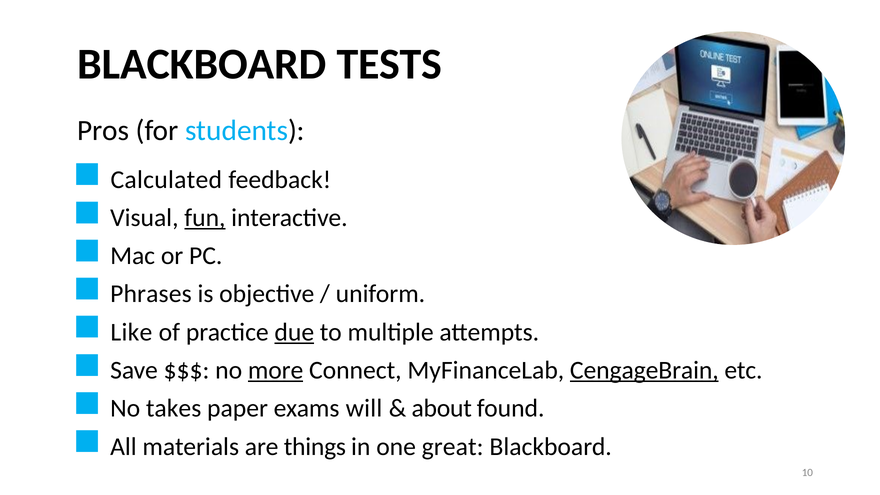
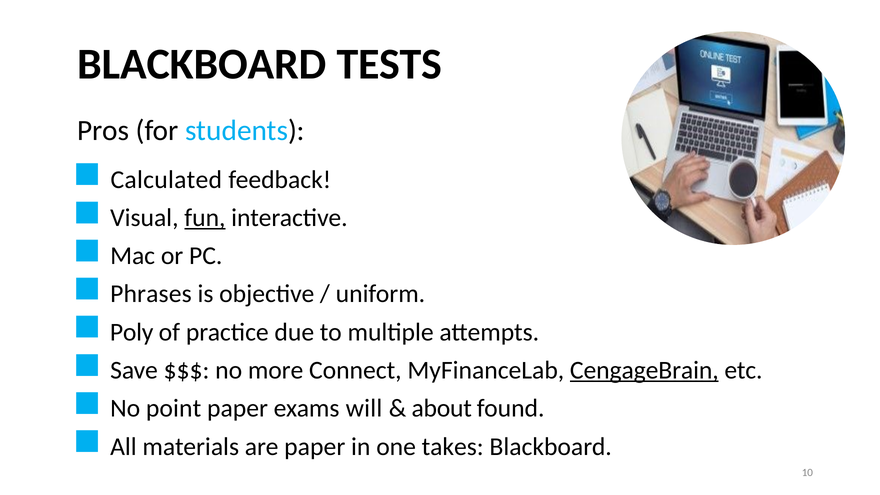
Like: Like -> Poly (132, 332)
due underline: present -> none (294, 332)
more underline: present -> none (276, 370)
takes: takes -> point (174, 408)
are things: things -> paper (315, 447)
great: great -> takes (453, 447)
